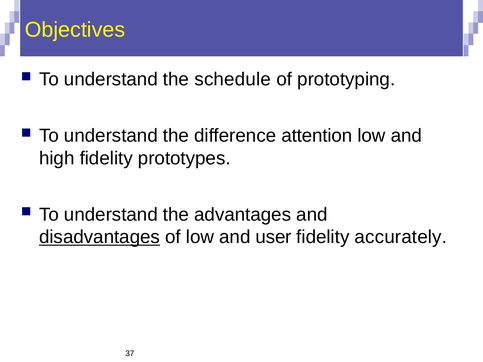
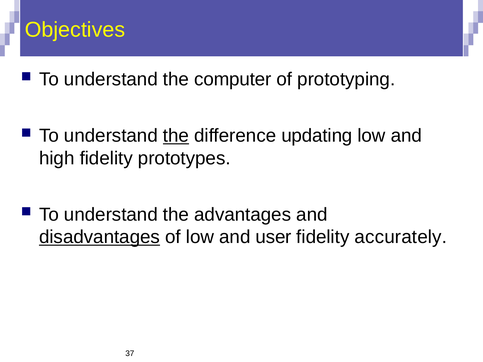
schedule: schedule -> computer (233, 79)
the underline: none -> present (176, 136)
attention: attention -> updating (317, 136)
